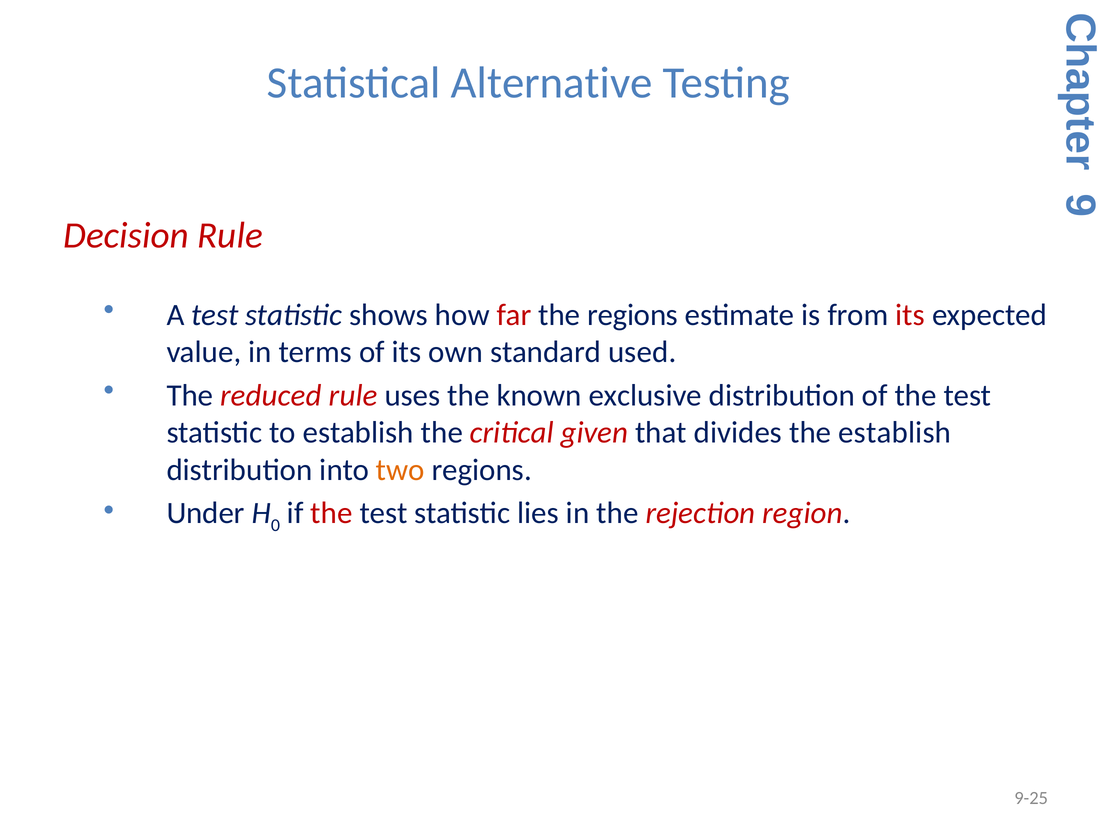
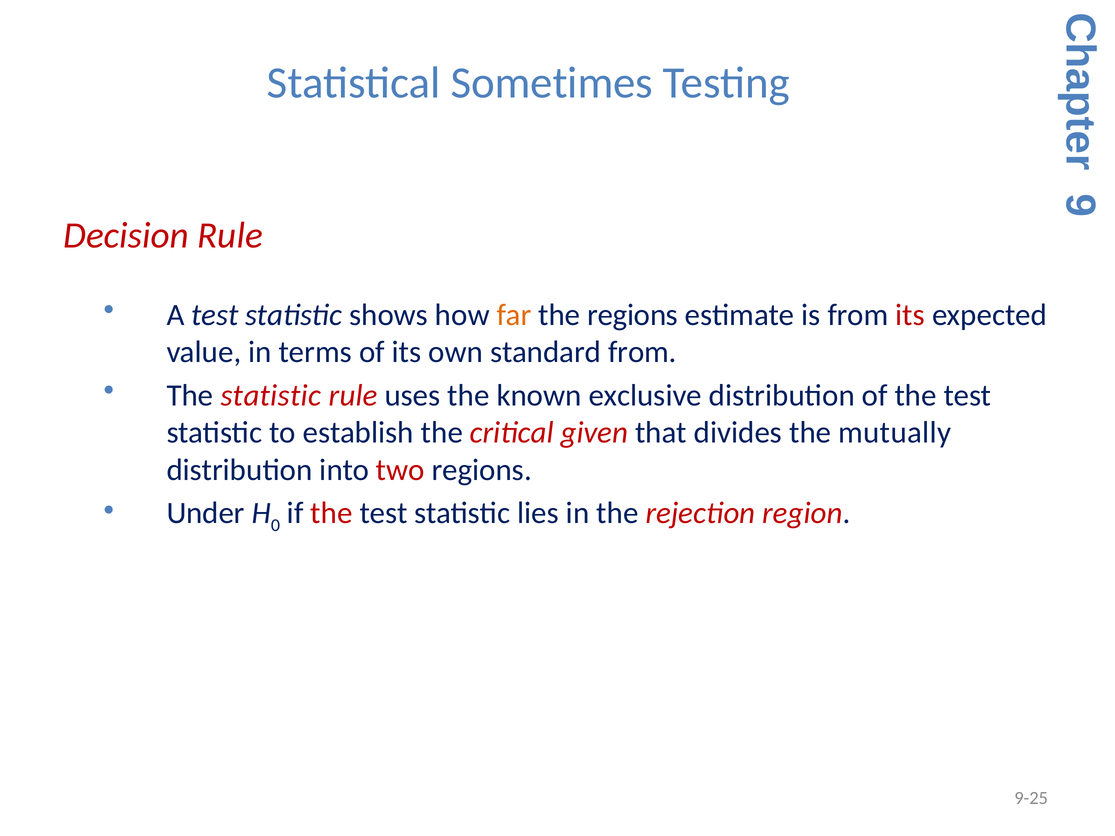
Alternative: Alternative -> Sometimes (552, 83)
far colour: red -> orange (514, 315)
standard used: used -> from (642, 352)
The reduced: reduced -> statistic (271, 396)
the establish: establish -> mutually (895, 433)
two colour: orange -> red (400, 470)
